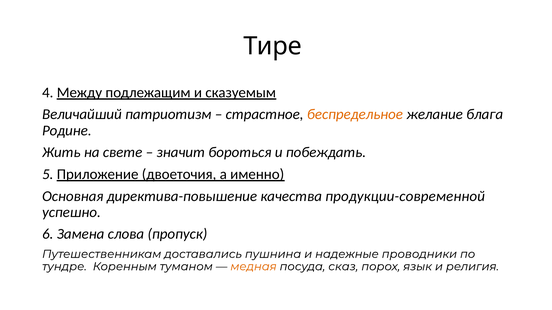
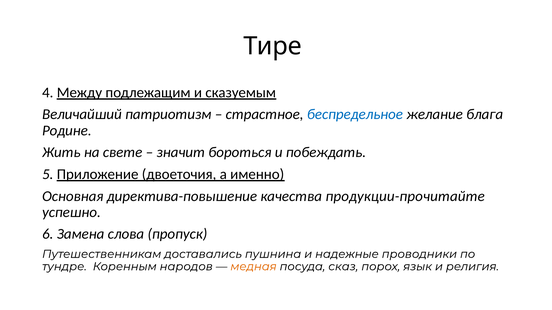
беспредельное colour: orange -> blue (355, 115)
продукции-современной: продукции-современной -> продукции-прочитайте (405, 196)
туманом: туманом -> народов (186, 267)
